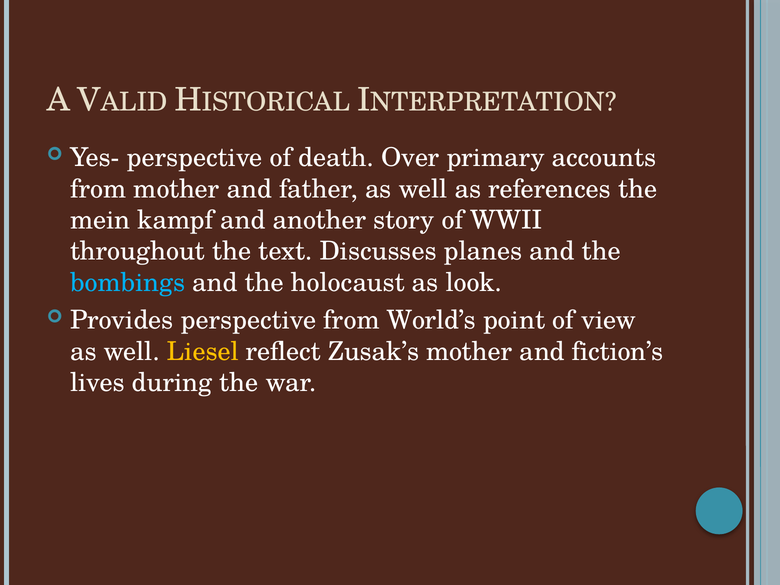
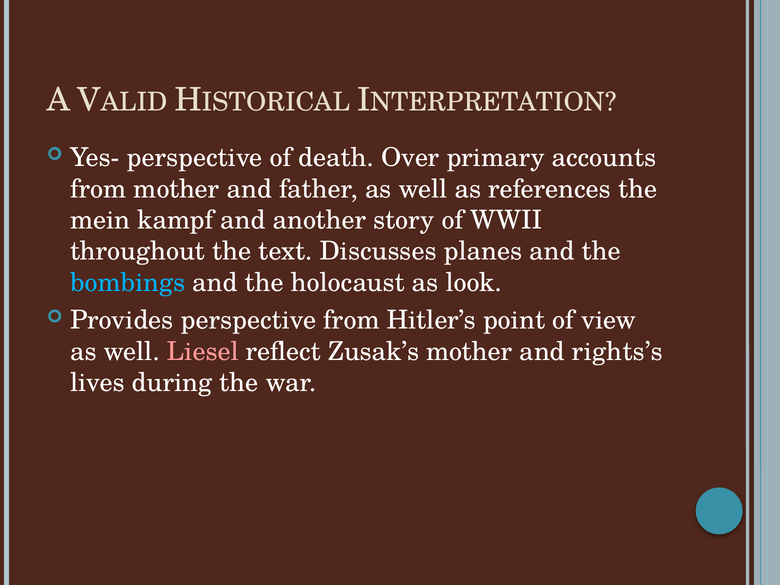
World’s: World’s -> Hitler’s (431, 320)
Liesel colour: yellow -> pink (203, 351)
fiction’s: fiction’s -> rights’s (617, 351)
